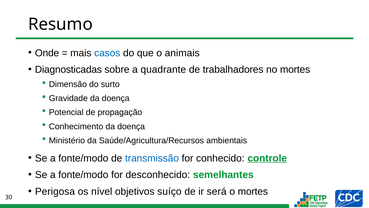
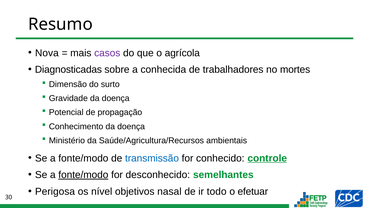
Onde: Onde -> Nova (47, 53)
casos colour: blue -> purple (107, 53)
animais: animais -> agrícola (182, 53)
quadrante: quadrante -> conhecida (163, 69)
fonte/modo underline: none -> present (83, 174)
suíço: suíço -> nasal (169, 191)
será: será -> todo (217, 191)
o mortes: mortes -> efetuar (253, 191)
